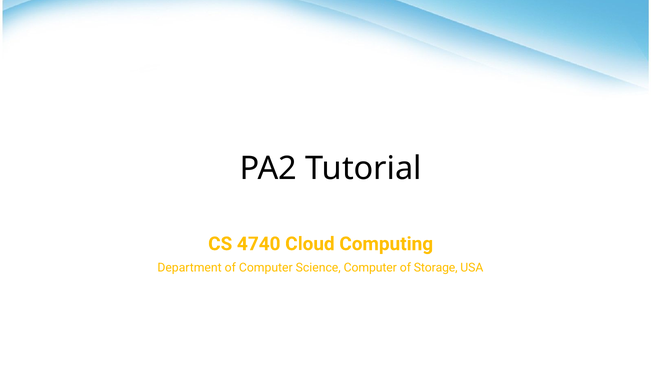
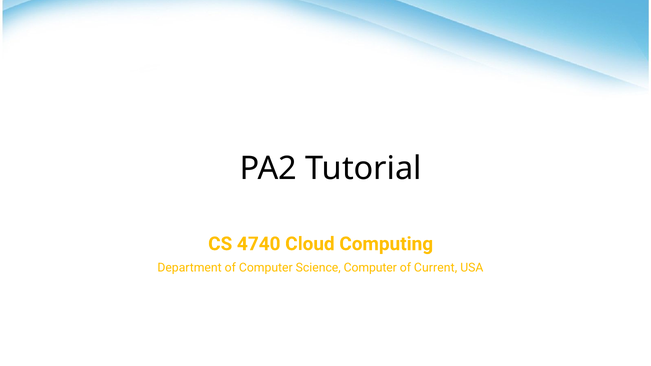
Storage: Storage -> Current (436, 268)
